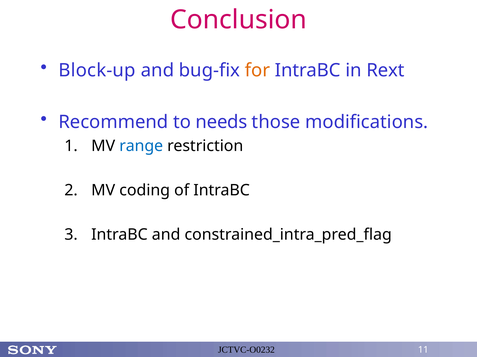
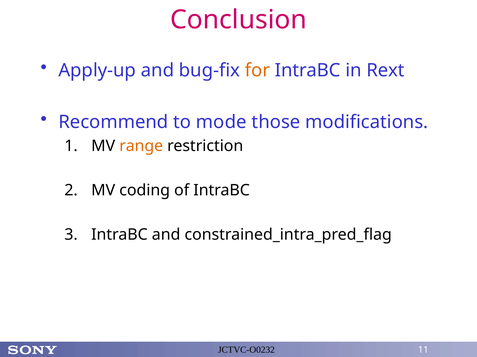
Block-up: Block-up -> Apply-up (97, 70)
needs: needs -> mode (221, 122)
range colour: blue -> orange (141, 146)
